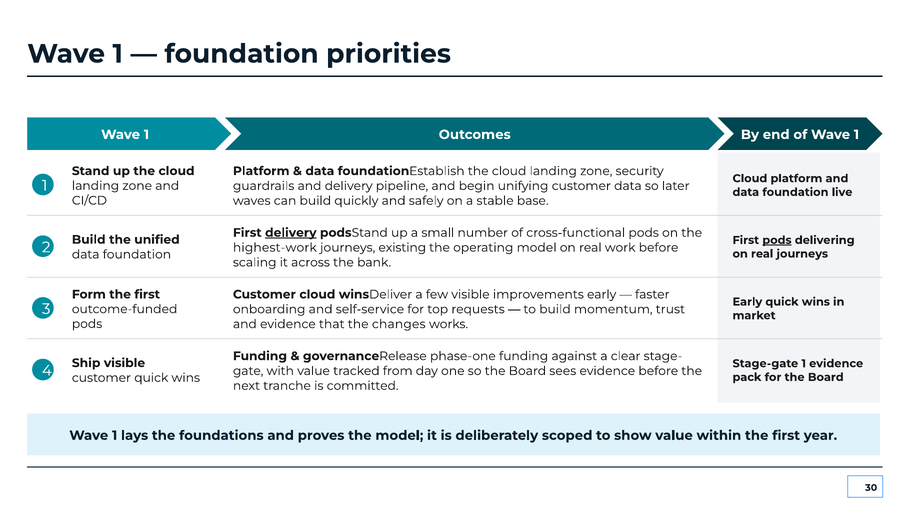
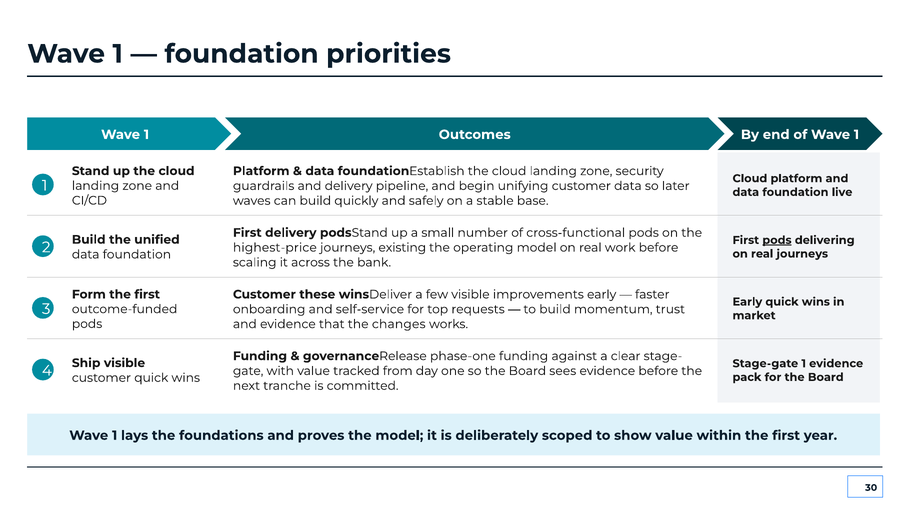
delivery underline: present -> none (291, 233)
highest-work: highest-work -> highest-price (275, 248)
Customer cloud: cloud -> these (317, 294)
